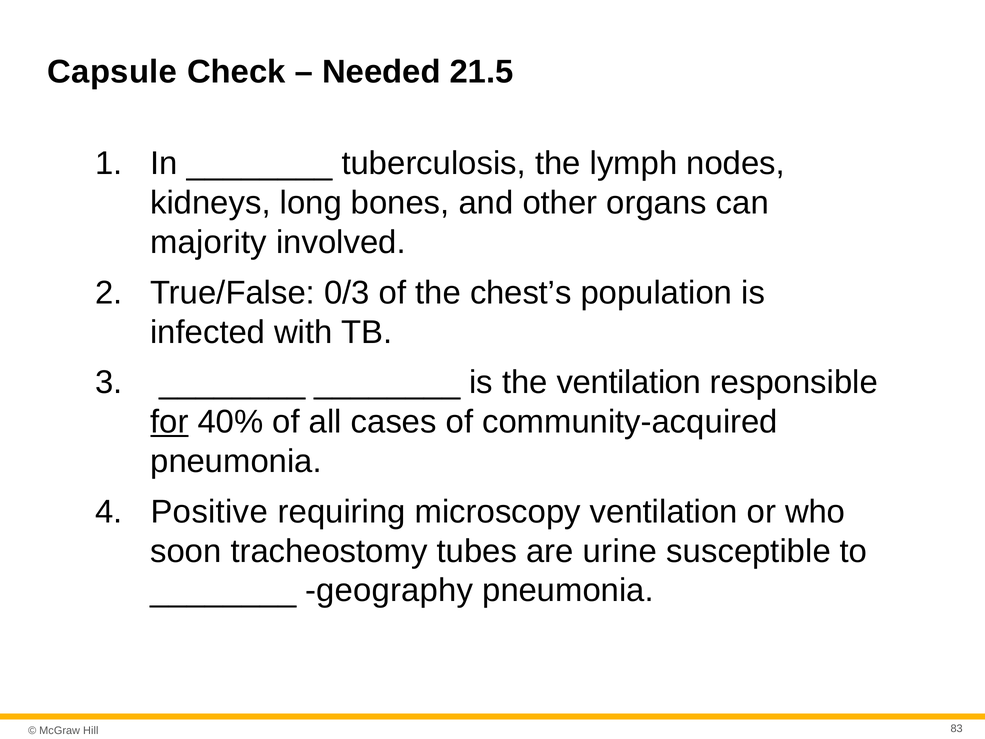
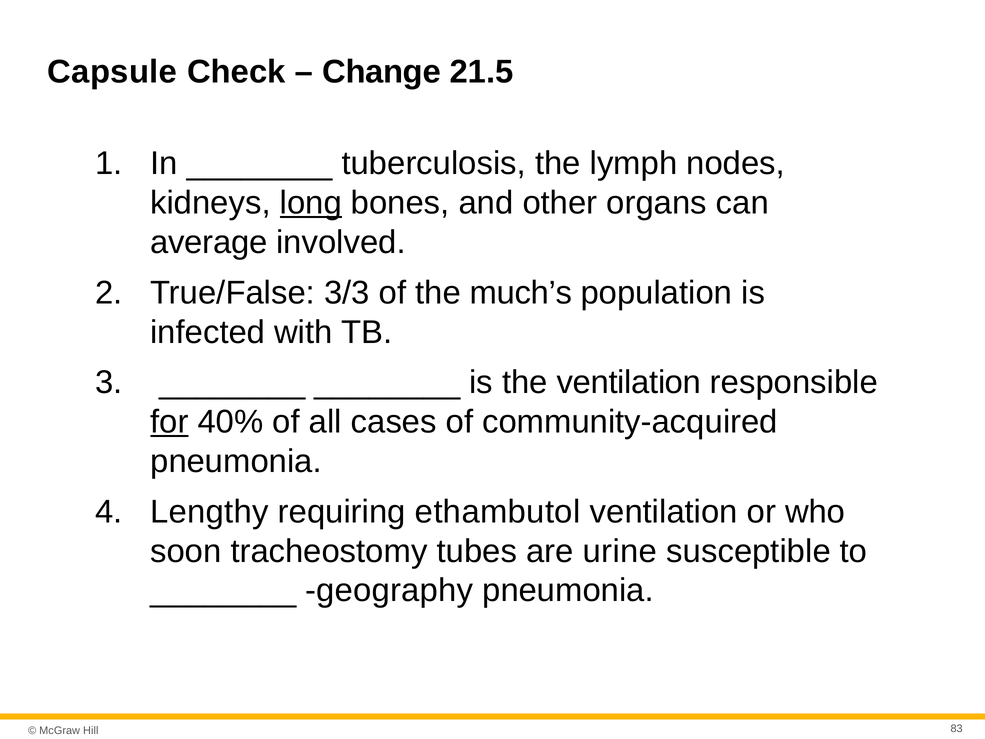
Needed: Needed -> Change (382, 72)
long underline: none -> present (311, 203)
majority: majority -> average (209, 242)
0/3: 0/3 -> 3/3 (347, 293)
chest’s: chest’s -> much’s (521, 293)
Positive: Positive -> Lengthy (209, 512)
microscopy: microscopy -> ethambutol (498, 512)
